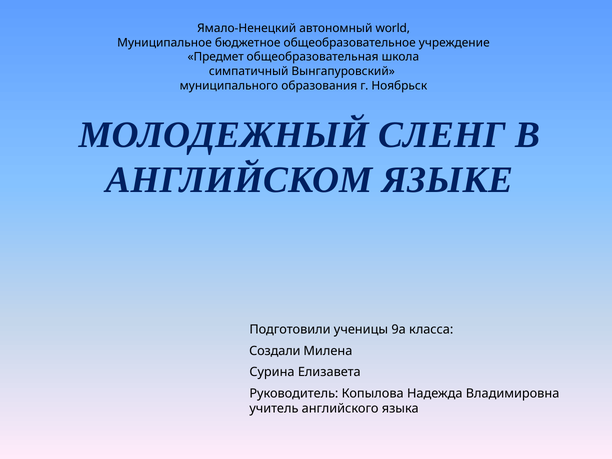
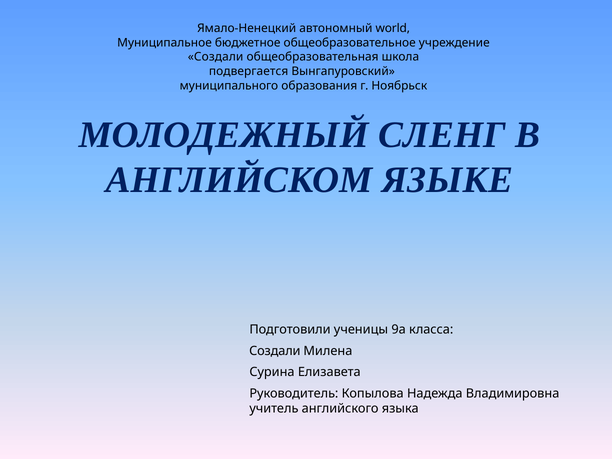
Предмет: Предмет -> Создали (216, 57)
симпатичный: симпатичный -> подвергается (249, 71)
